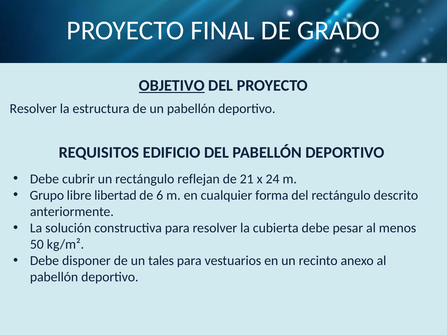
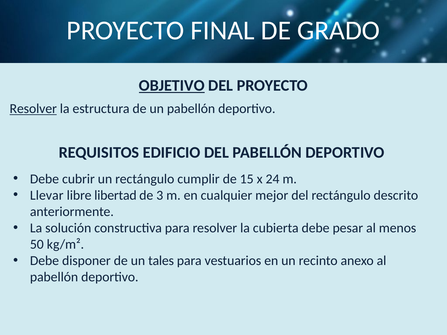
Resolver underline: none -> present (33, 109)
reflejan: reflejan -> cumplir (199, 179)
21: 21 -> 15 (247, 179)
Grupo: Grupo -> Llevar (47, 195)
6: 6 -> 3 (160, 195)
forma: forma -> mejor (272, 195)
